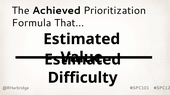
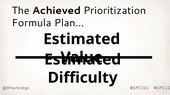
That…: That… -> Plan… (69, 23)
